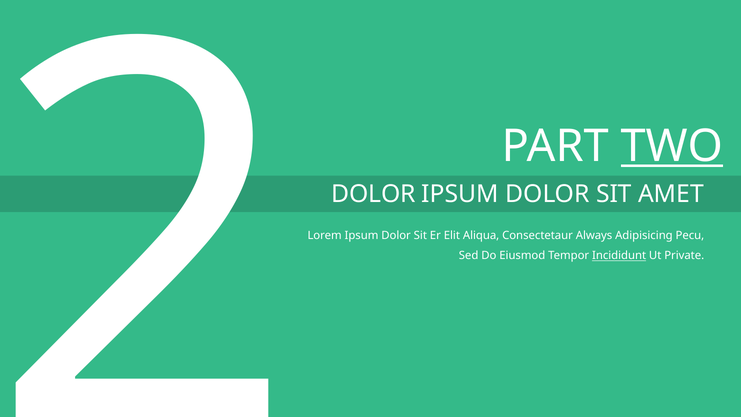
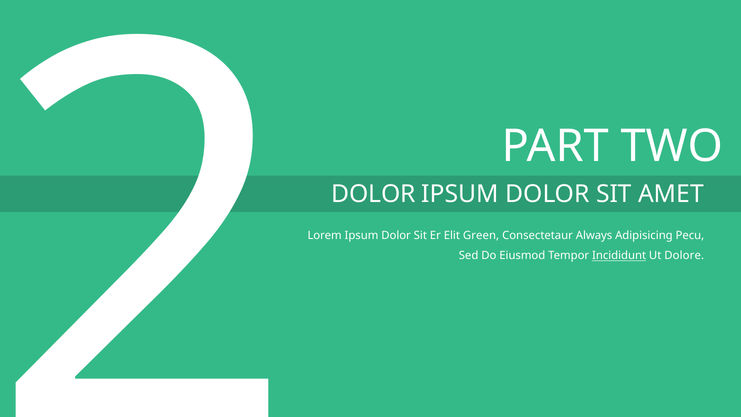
TWO underline: present -> none (672, 146)
Aliqua: Aliqua -> Green (481, 235)
Private: Private -> Dolore (684, 256)
